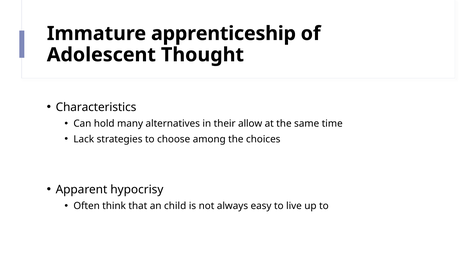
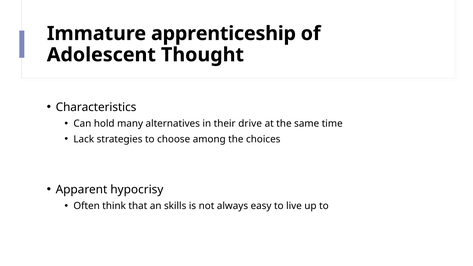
allow: allow -> drive (250, 124)
child: child -> skills (175, 206)
